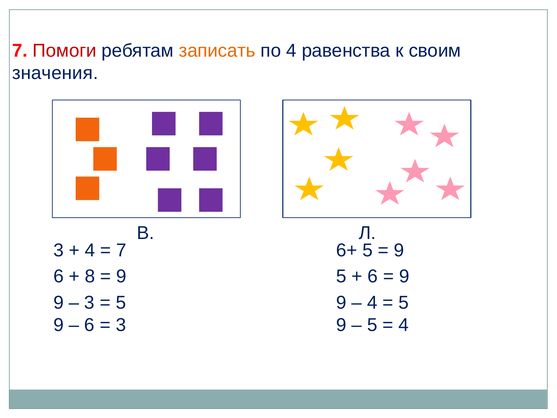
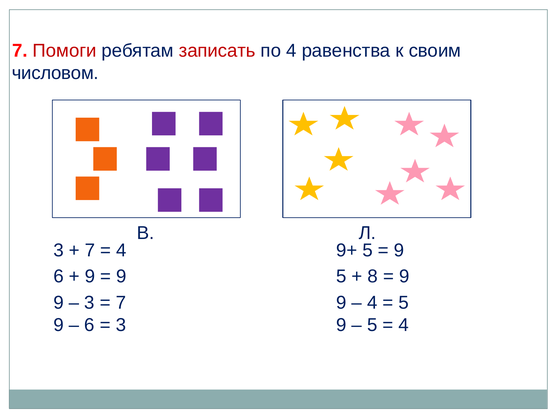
записать colour: orange -> red (217, 51)
значения: значения -> числовом (55, 73)
4: 4 -> 7 (90, 250)
7: 7 -> 4 (121, 250)
6+: 6+ -> 9+ (347, 250)
8: 8 -> 9 (90, 276)
6: 6 -> 8 (373, 276)
5: 5 -> 7 (121, 302)
